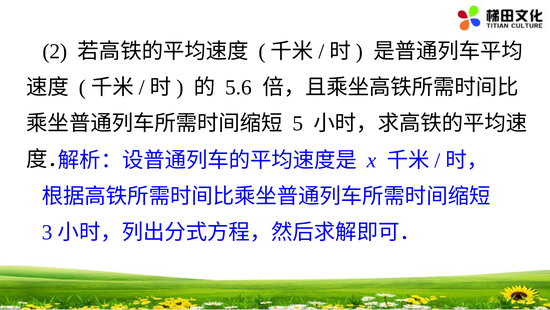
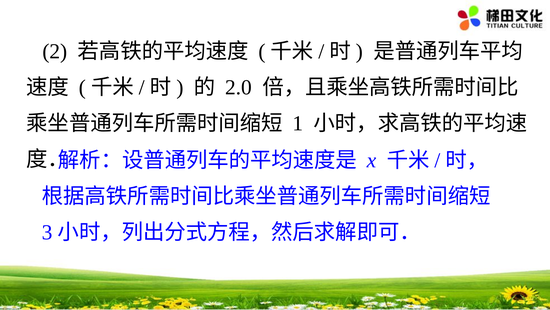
5.6: 5.6 -> 2.0 (239, 87)
5: 5 -> 1 (298, 123)
